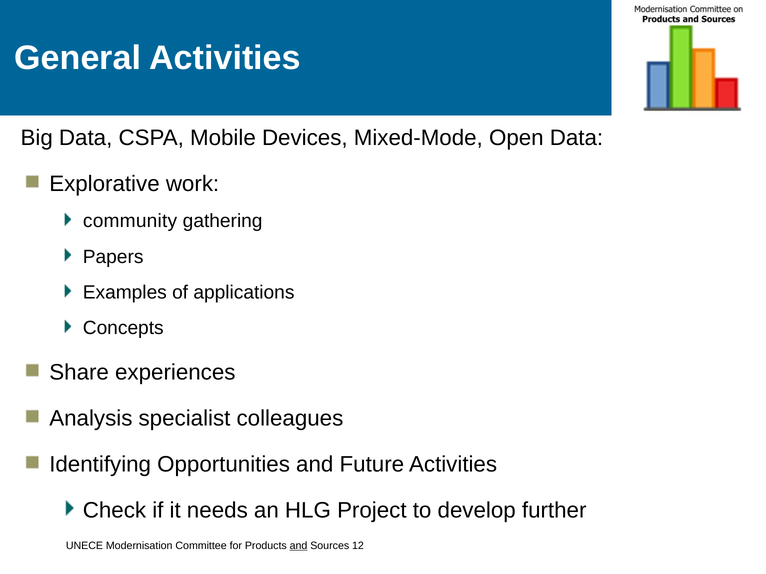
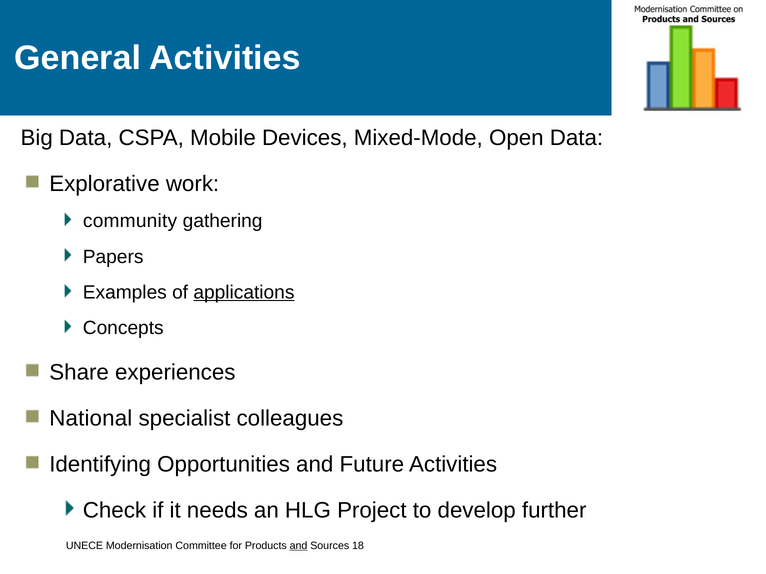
applications underline: none -> present (244, 293)
Analysis: Analysis -> National (91, 419)
12: 12 -> 18 (358, 546)
